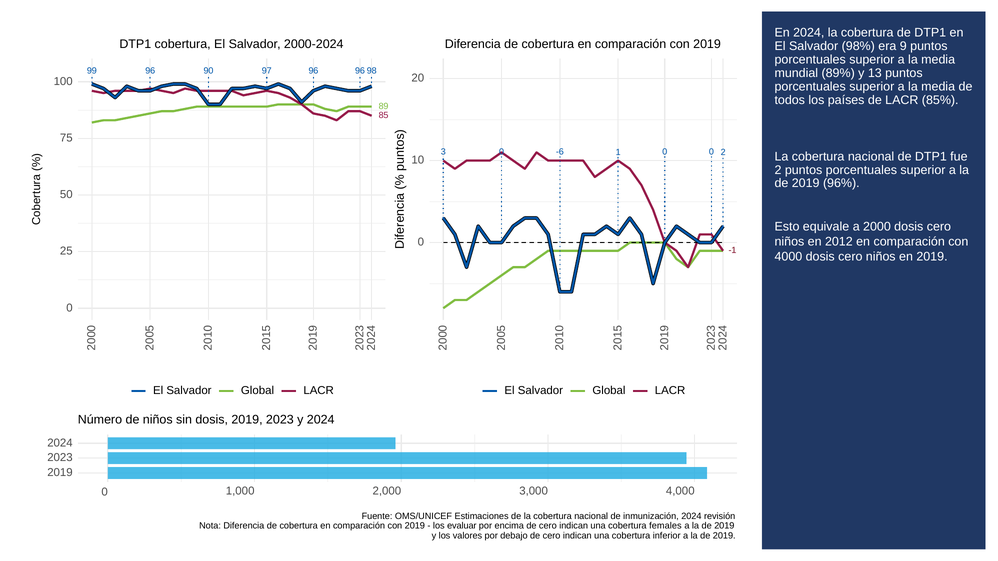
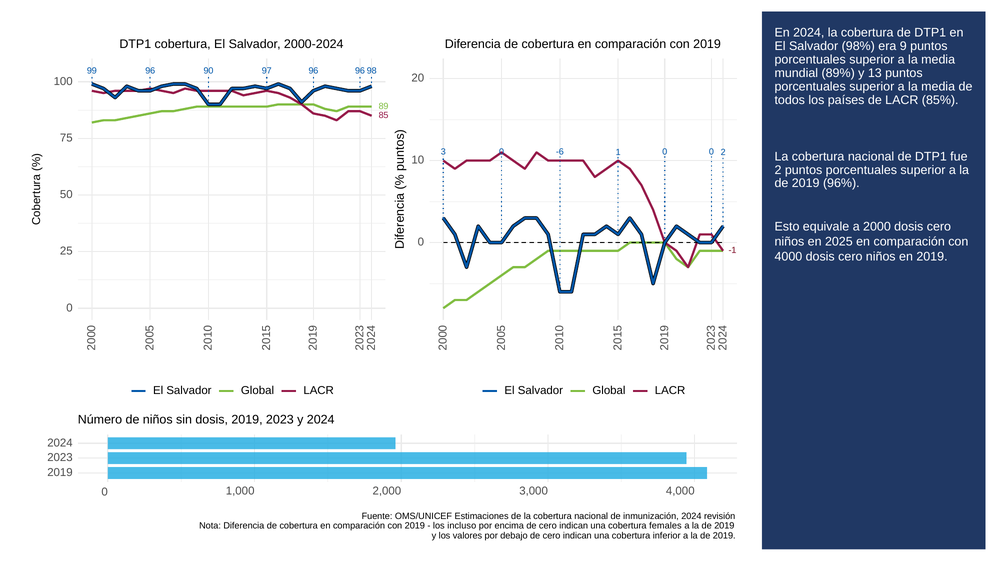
2012: 2012 -> 2025 (839, 242)
evaluar: evaluar -> incluso (462, 526)
